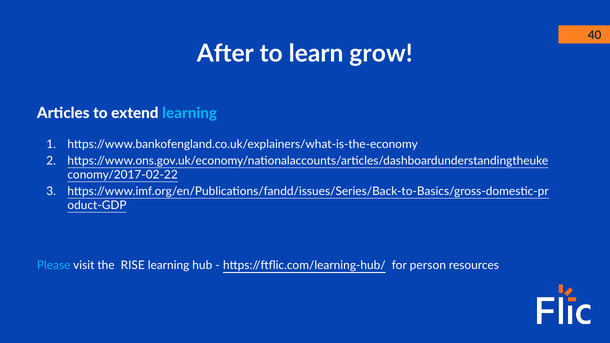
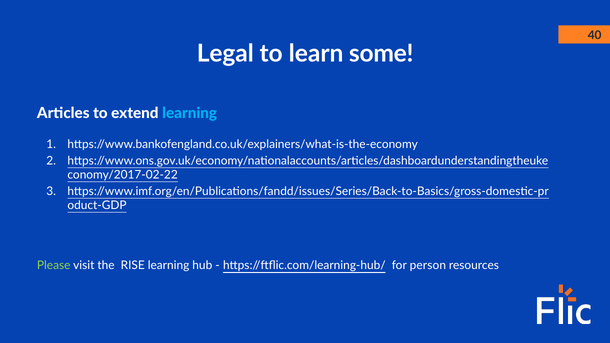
After: After -> Legal (225, 54)
grow: grow -> some (381, 54)
Please colour: light blue -> light green (54, 266)
